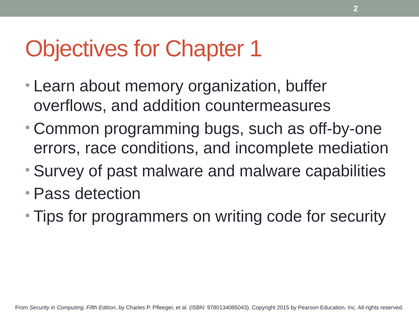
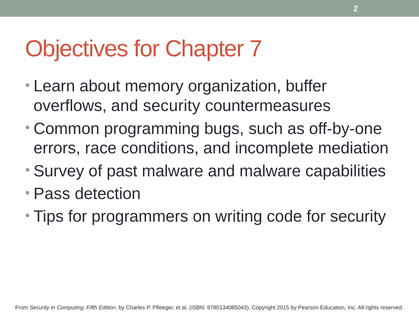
1: 1 -> 7 (256, 49)
and addition: addition -> security (172, 106)
